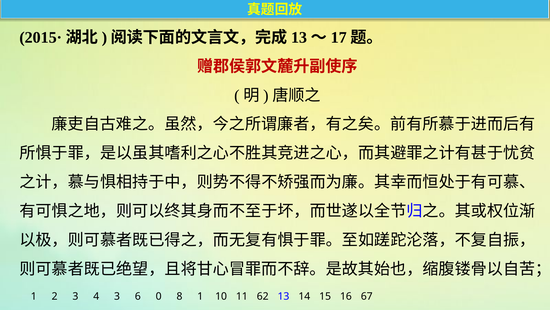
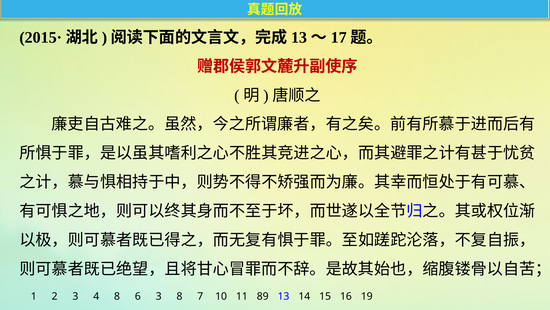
4 3: 3 -> 8 (117, 296)
6 0: 0 -> 3 (159, 296)
8 1: 1 -> 7 (200, 296)
62: 62 -> 89 (263, 296)
67: 67 -> 19 (367, 296)
